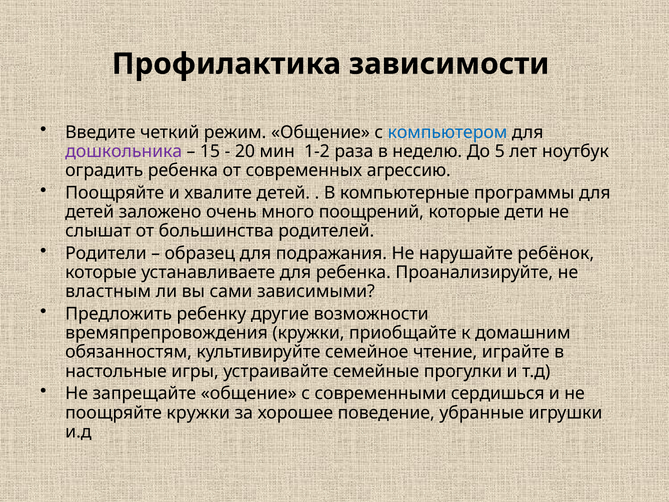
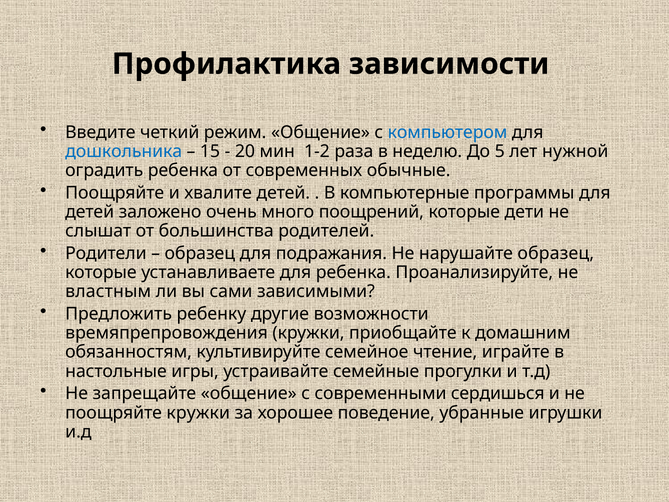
дошкольника colour: purple -> blue (124, 151)
ноутбук: ноутбук -> нужной (575, 151)
агрессию: агрессию -> обычные (409, 170)
нарушайте ребёнок: ребёнок -> образец (556, 253)
